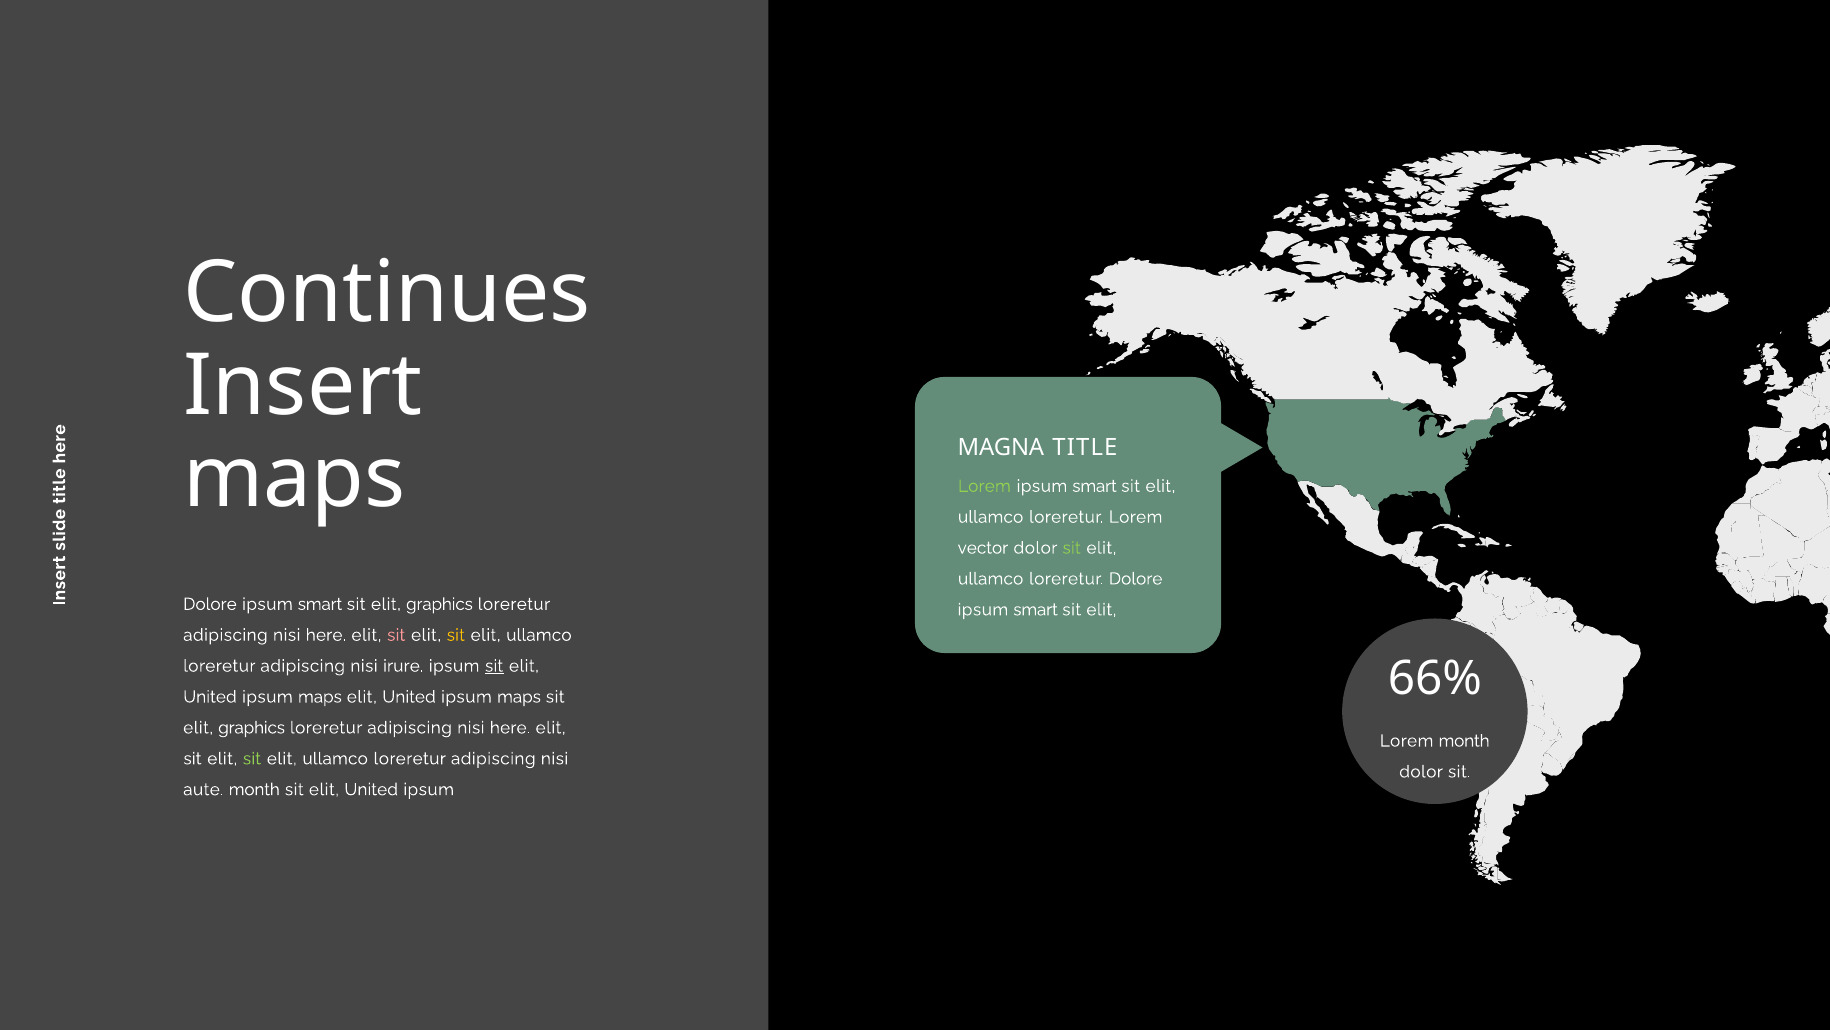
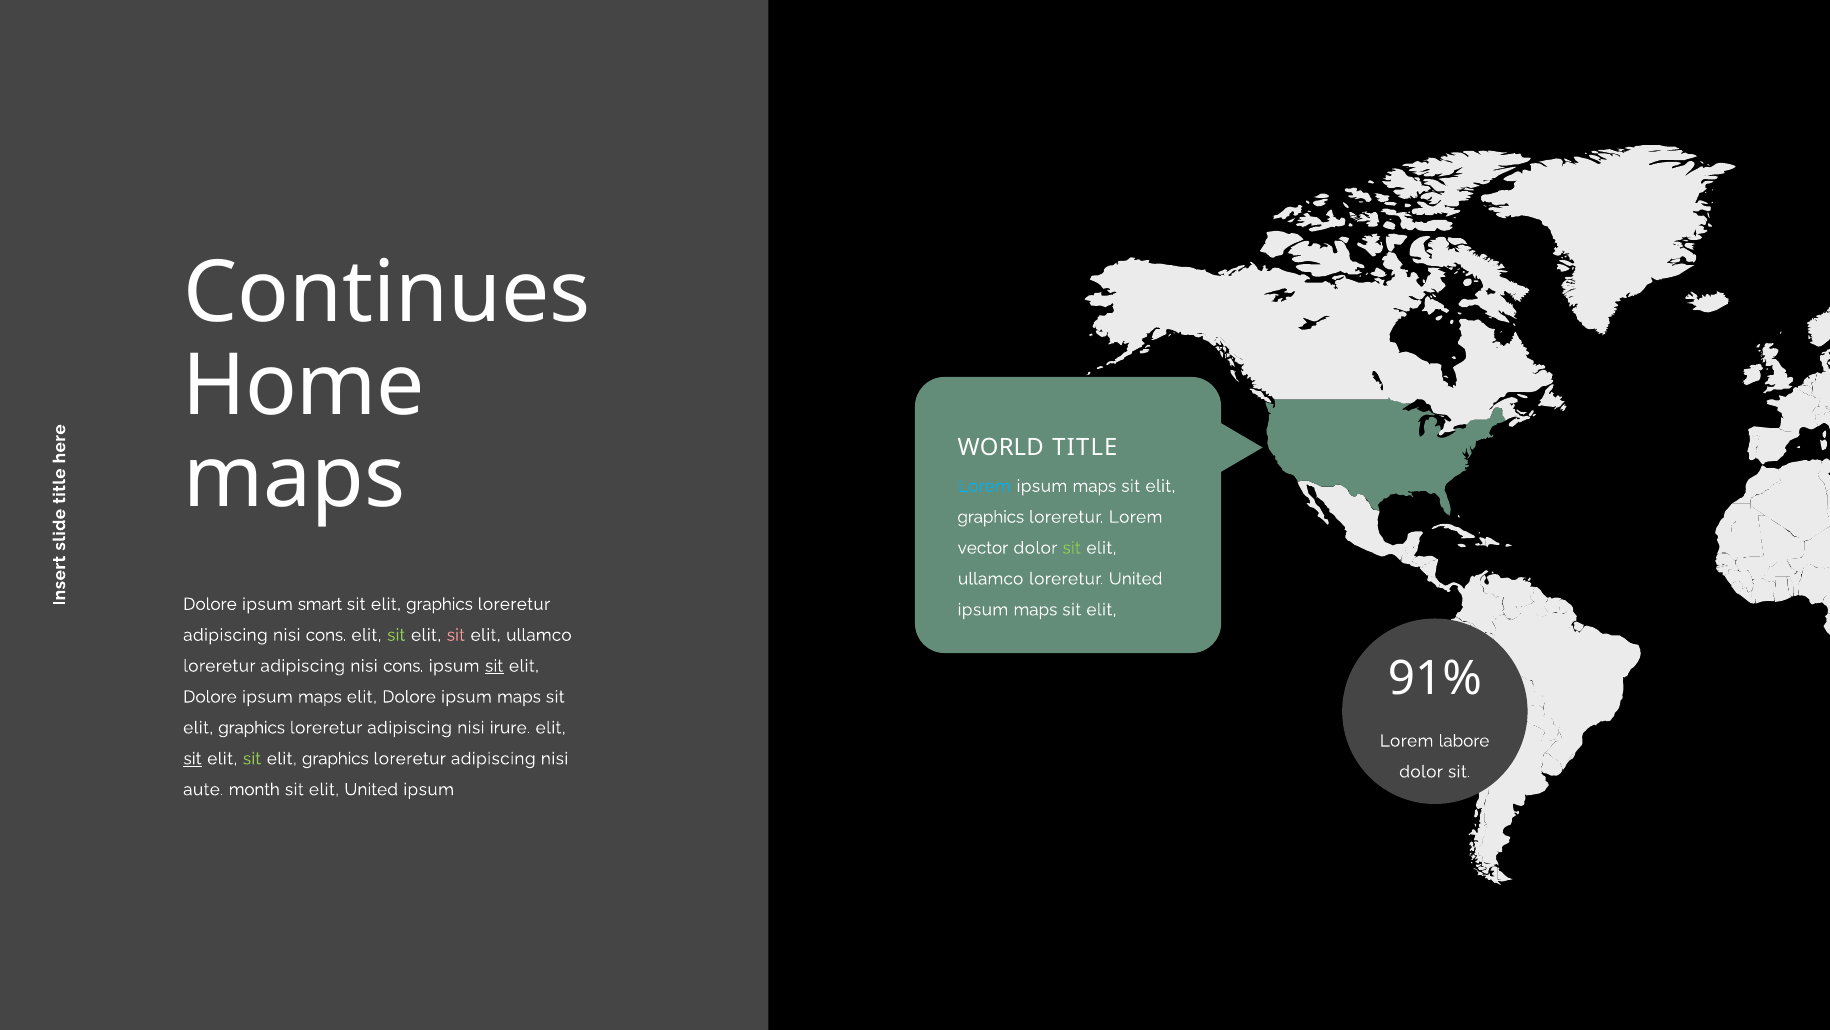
Insert: Insert -> Home (304, 386)
MAGNA: MAGNA -> WORLD (1001, 447)
Lorem colour: light green -> light blue (984, 486)
smart: smart -> maps (1094, 486)
ullamco: ullamco -> graphics (991, 517)
loreretur Dolore: Dolore -> United (1136, 578)
smart: smart -> maps (1035, 609)
here: here -> cons (326, 635)
sit colour: pink -> light green (396, 635)
sit colour: yellow -> pink (456, 635)
irure: irure -> cons (403, 666)
66%: 66% -> 91% (1435, 678)
United: United -> Dolore (210, 696)
United: United -> Dolore (409, 696)
here: here -> irure (510, 727)
Lorem month: month -> labore (1464, 740)
sit underline: none -> present (192, 758)
ullamco: ullamco -> graphics (335, 758)
